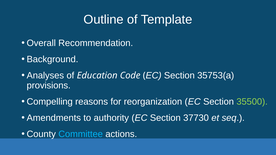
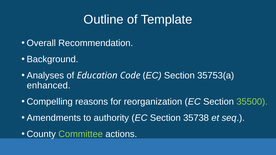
provisions: provisions -> enhanced (49, 86)
37730: 37730 -> 35738 (196, 118)
Committee colour: light blue -> light green (81, 134)
